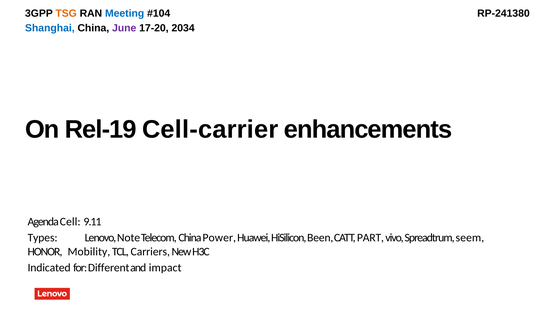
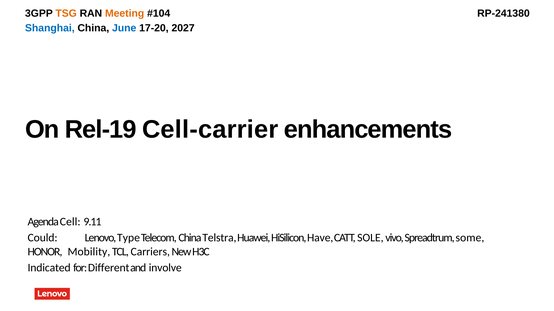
Meeting colour: blue -> orange (125, 13)
June colour: purple -> blue (124, 28)
2034: 2034 -> 2027 (183, 28)
Types: Types -> Could (43, 238)
Note: Note -> Type (129, 238)
Power: Power -> Telstra (219, 238)
Been: Been -> Have (320, 238)
PART: PART -> SOLE (370, 238)
seem: seem -> some (470, 238)
impact: impact -> involve (165, 268)
